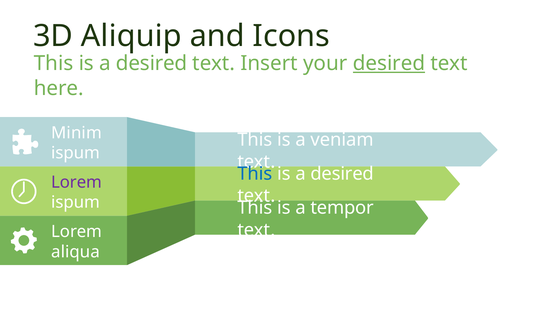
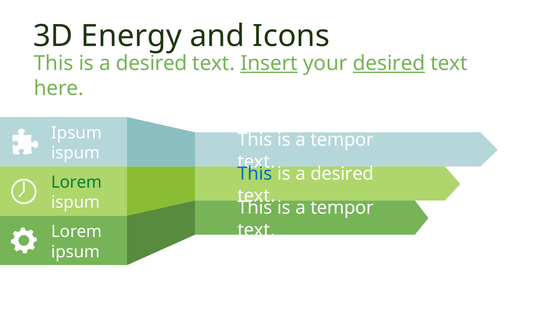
Aliquip: Aliquip -> Energy (131, 36)
Insert underline: none -> present (269, 63)
Minim: Minim -> Ipsum (76, 133)
veniam: veniam -> tempor (342, 139)
Lorem colour: purple -> green (77, 182)
aliqua: aliqua -> ipsum (76, 251)
